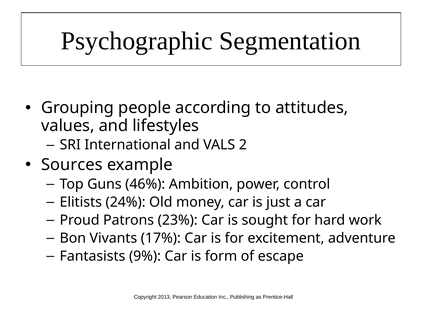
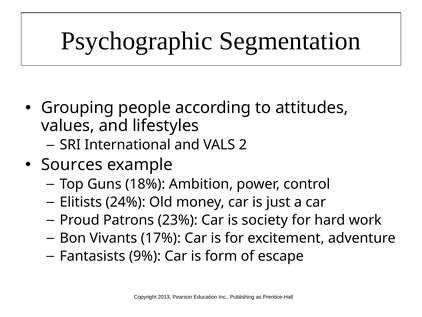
46%: 46% -> 18% (145, 184)
sought: sought -> society (265, 220)
